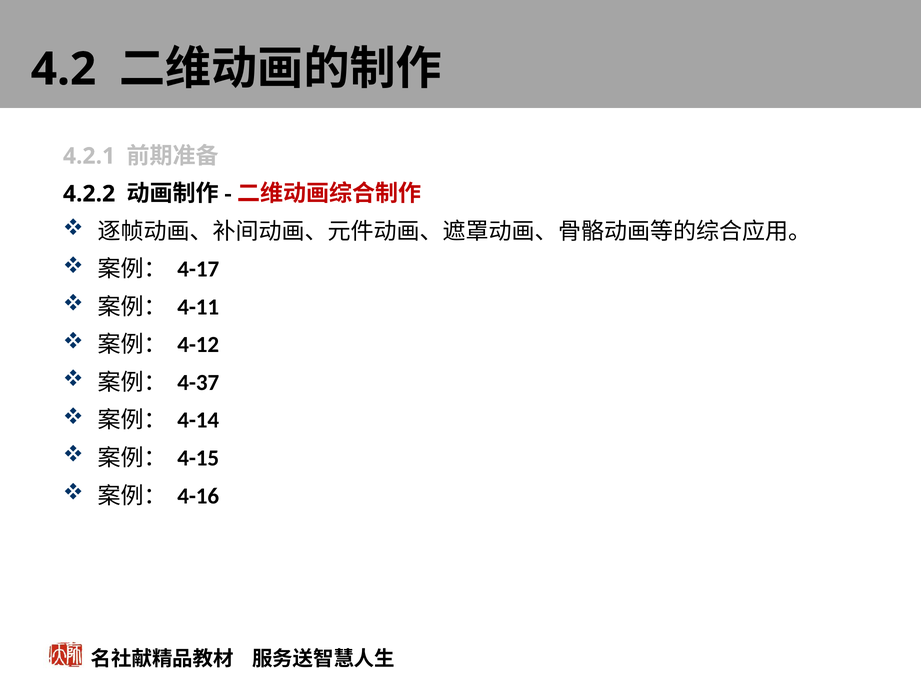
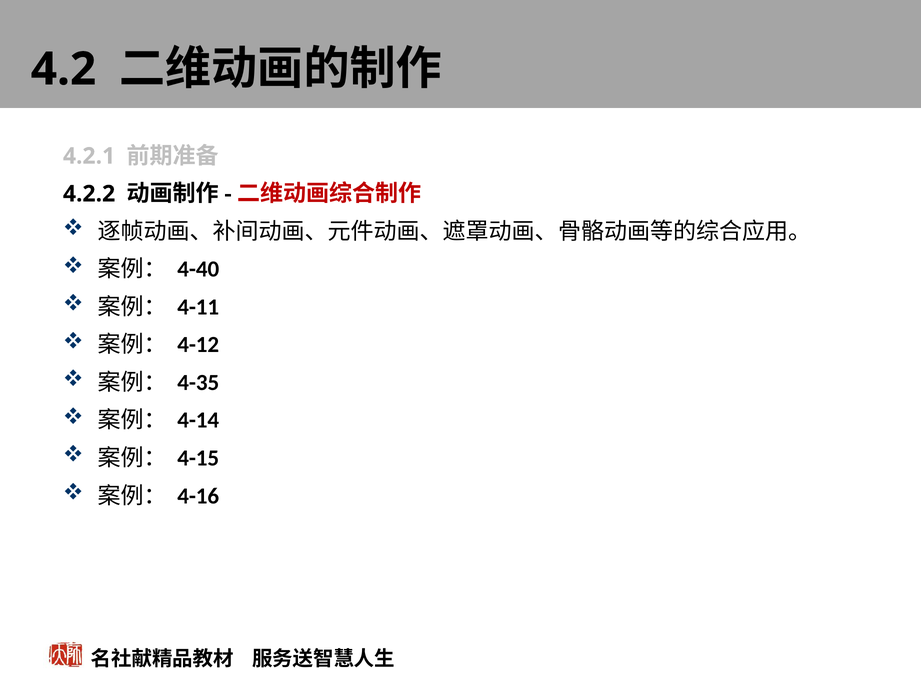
4-17: 4-17 -> 4-40 (198, 269)
4-37: 4-37 -> 4-35 (198, 382)
